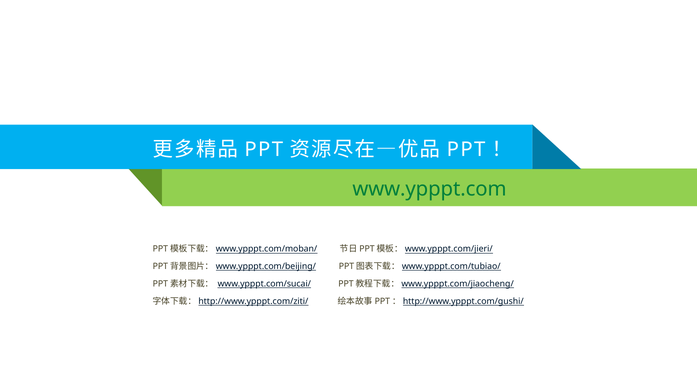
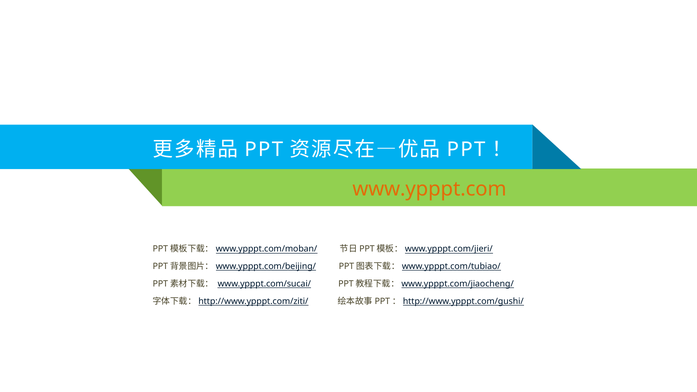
www.ypppt.com colour: green -> orange (429, 189)
